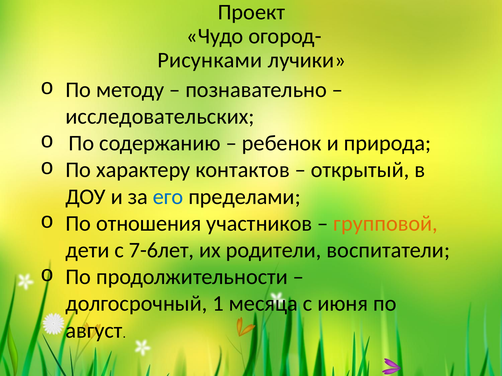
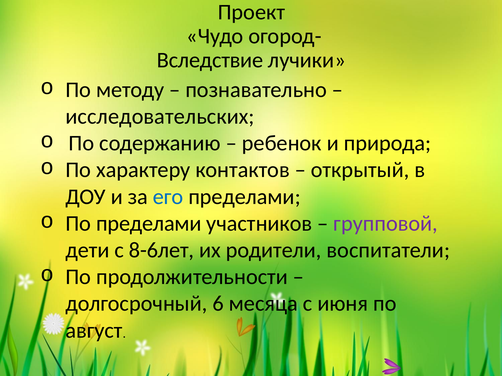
Рисунками: Рисунками -> Вследствие (210, 60)
По отношения: отношения -> пределами (149, 224)
групповой colour: orange -> purple (386, 224)
7-6лет: 7-6лет -> 8-6лет (162, 250)
1: 1 -> 6 (218, 304)
